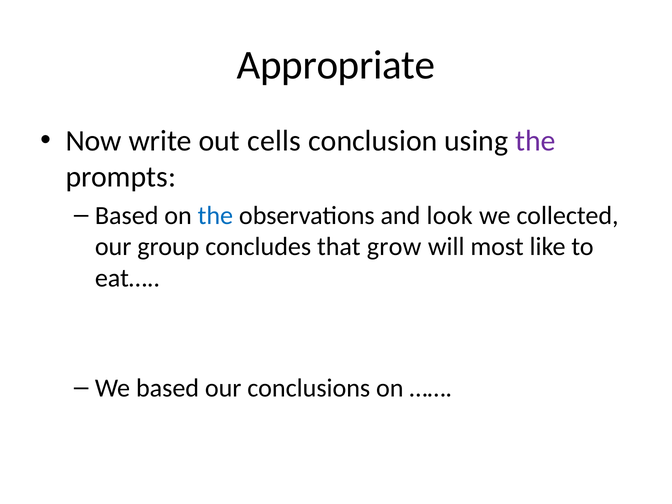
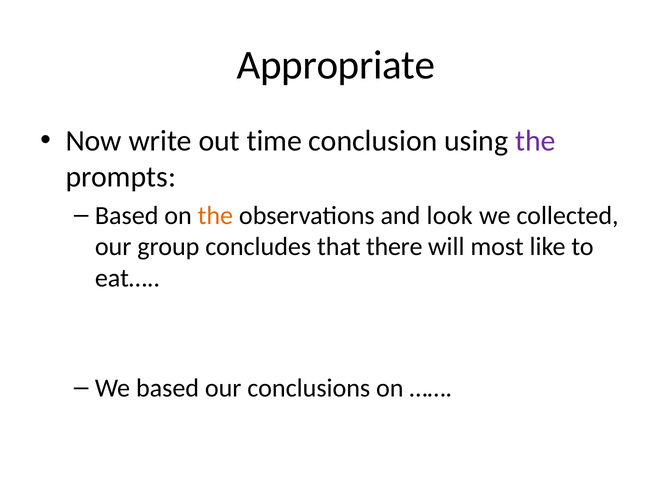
cells: cells -> time (274, 141)
the colour: blue -> orange (215, 215)
grow: grow -> there (394, 247)
